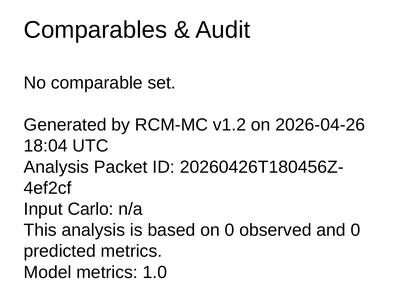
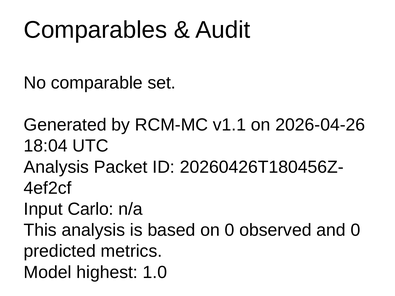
v1.2: v1.2 -> v1.1 (230, 125)
Model metrics: metrics -> highest (107, 272)
